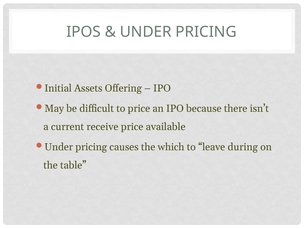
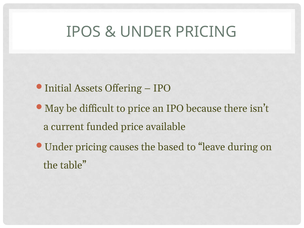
receive: receive -> funded (102, 127)
which: which -> based (171, 147)
